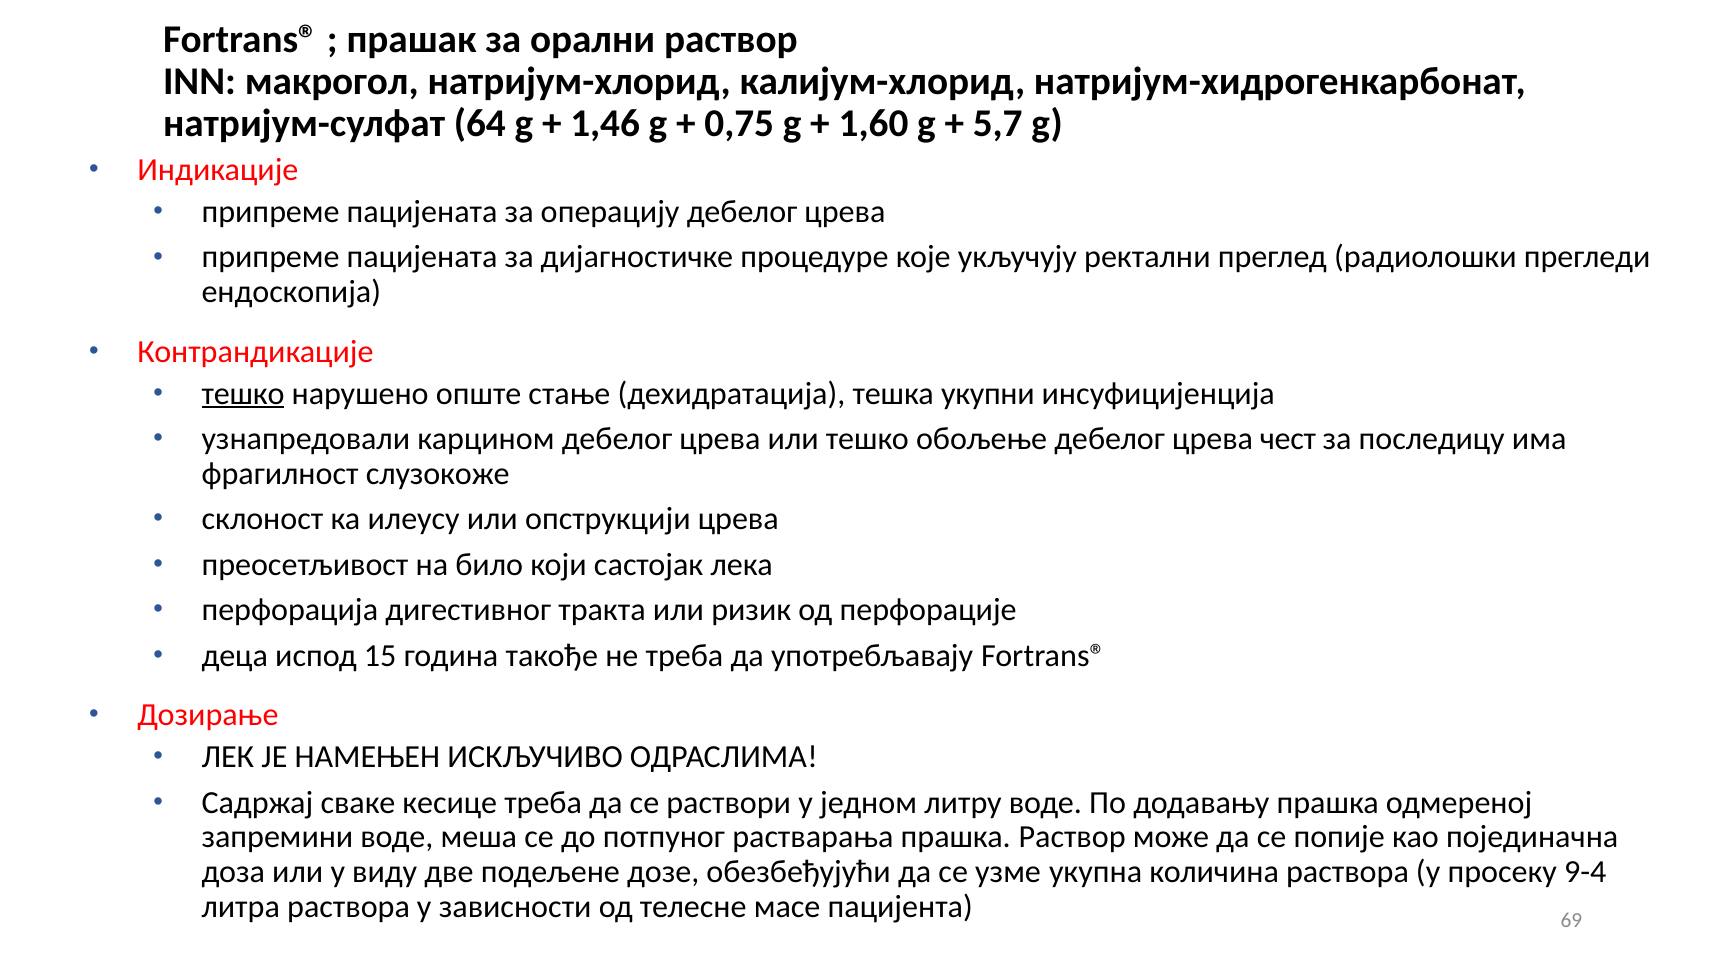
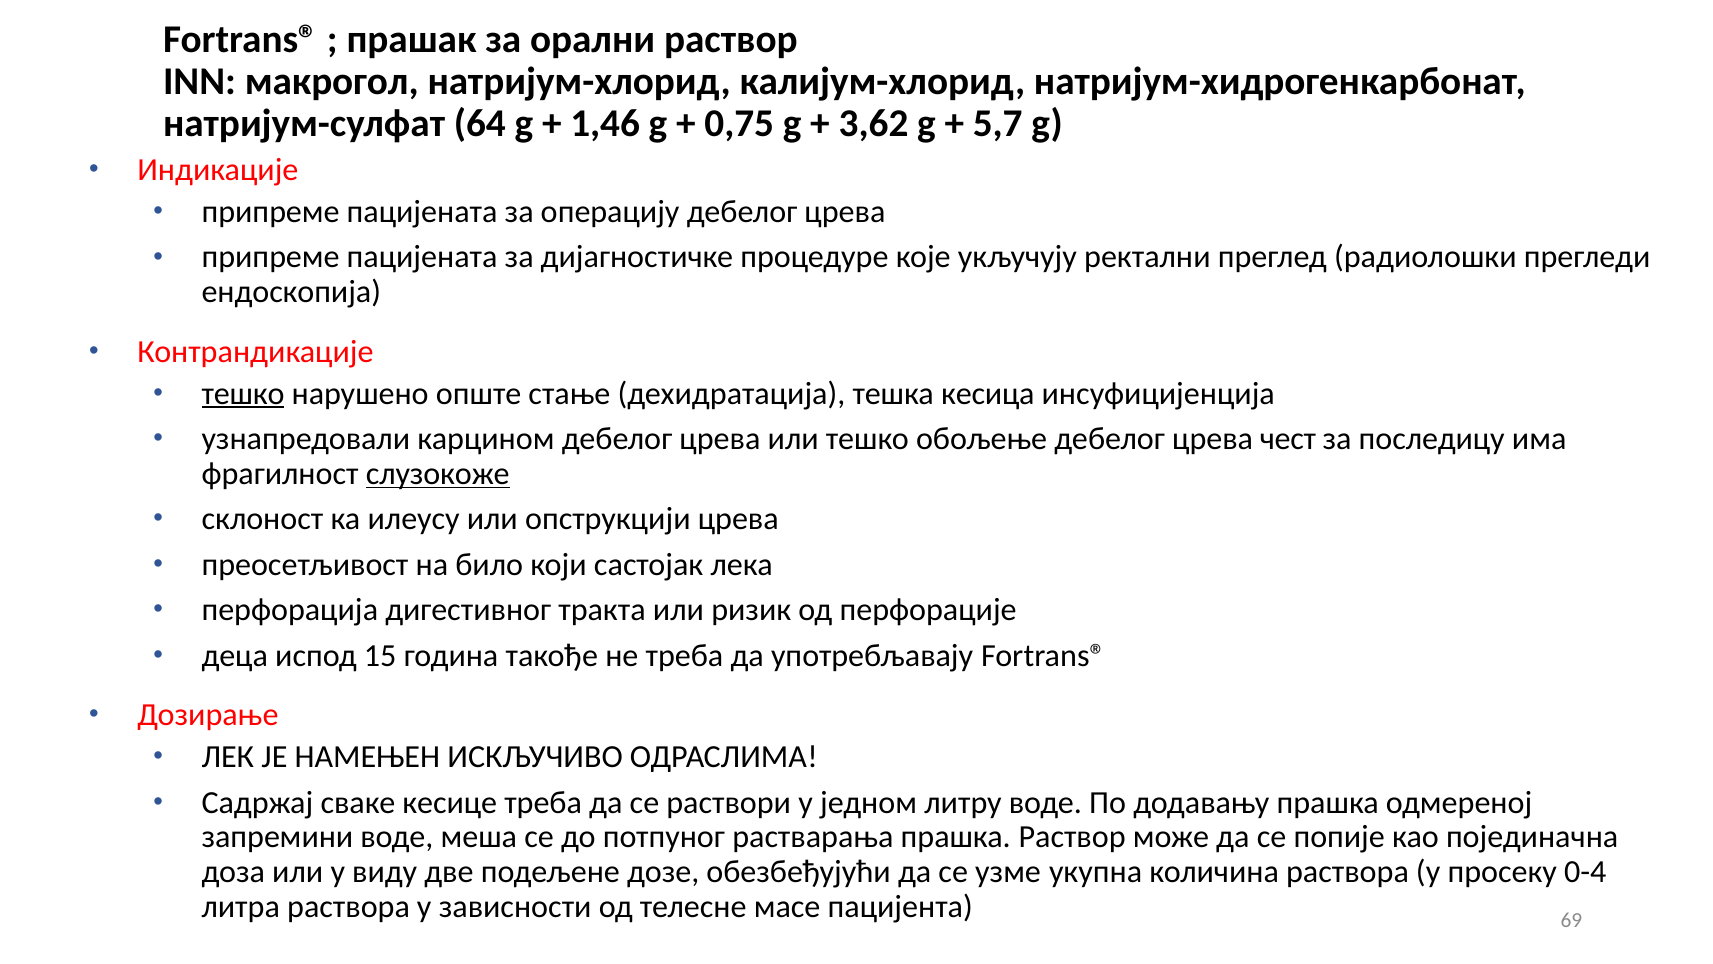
1,60: 1,60 -> 3,62 (874, 124)
укупни: укупни -> кесица (988, 393)
слузокоже underline: none -> present (438, 473)
9-4: 9-4 -> 0-4 (1585, 871)
